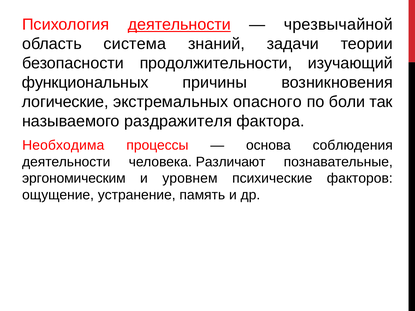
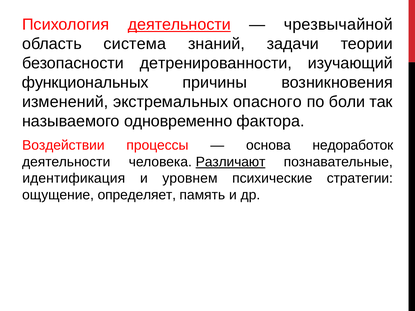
продолжительности: продолжительности -> детренированности (216, 63)
логические: логические -> изменений (65, 102)
раздражителя: раздражителя -> одновременно (178, 121)
Необходима: Необходима -> Воздействии (63, 145)
соблюдения: соблюдения -> недоработок (353, 145)
Различают underline: none -> present (231, 162)
эргономическим: эргономическим -> идентификация (74, 179)
факторов: факторов -> стратегии (360, 179)
устранение: устранение -> определяет (137, 195)
